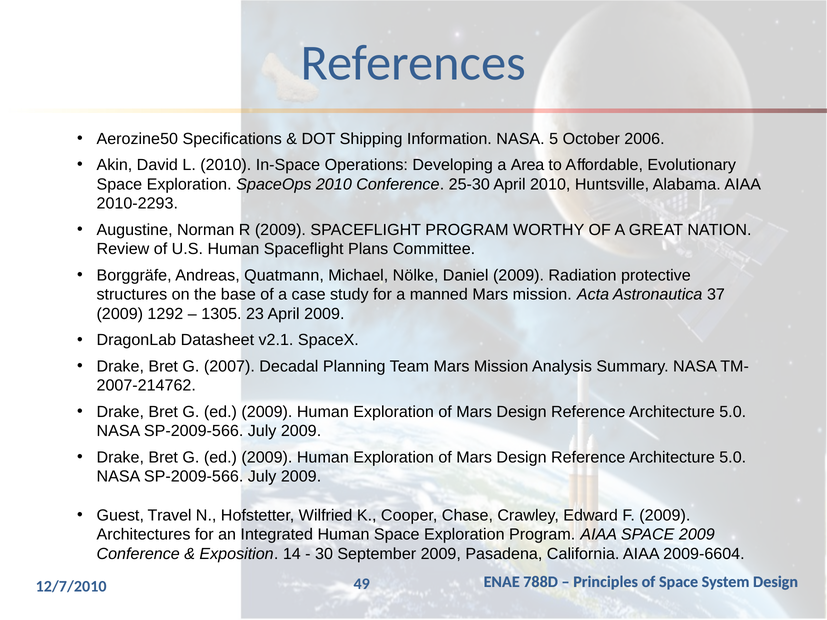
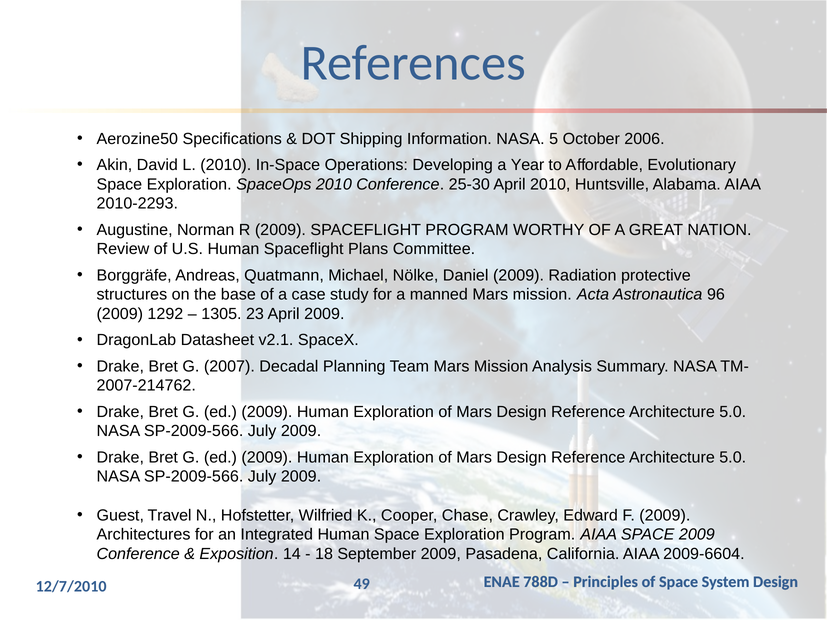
Area: Area -> Year (528, 165)
37: 37 -> 96 (716, 295)
30: 30 -> 18 (324, 554)
